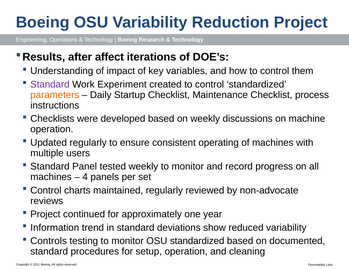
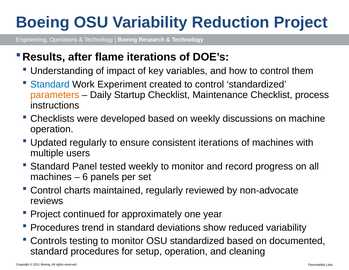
affect: affect -> flame (109, 57)
Standard colour: purple -> blue (50, 84)
consistent operating: operating -> iterations (219, 142)
4: 4 -> 6 (85, 177)
Information: Information -> Procedures (55, 227)
